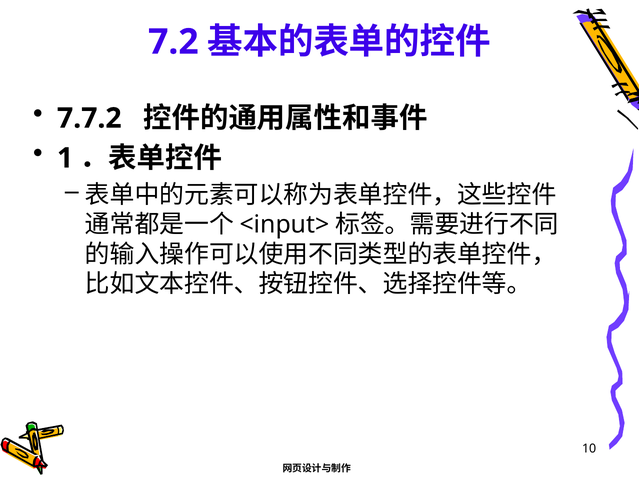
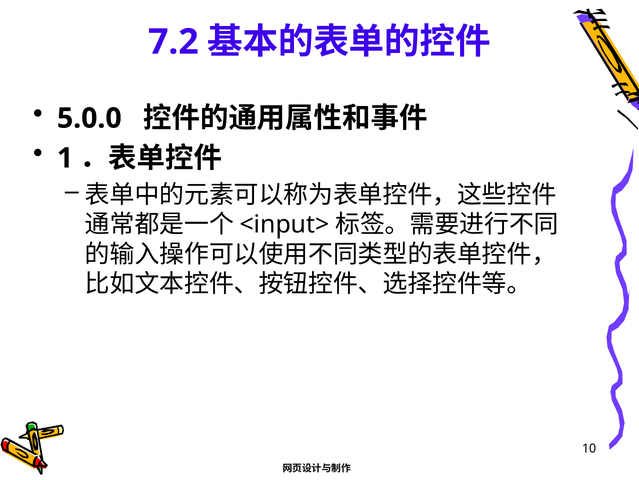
7.7.2: 7.7.2 -> 5.0.0 (89, 118)
